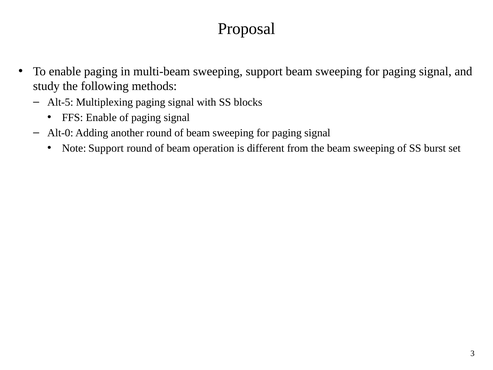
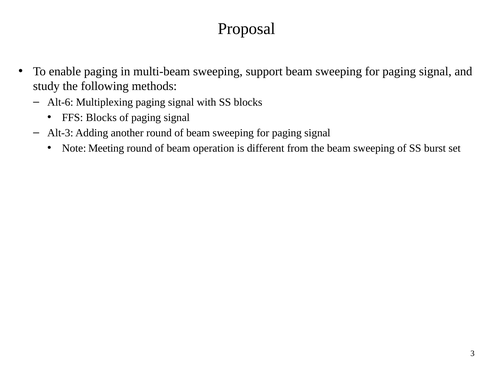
Alt-5: Alt-5 -> Alt-6 (60, 102)
FFS Enable: Enable -> Blocks (101, 118)
Alt-0: Alt-0 -> Alt-3 (60, 133)
Note Support: Support -> Meeting (106, 148)
